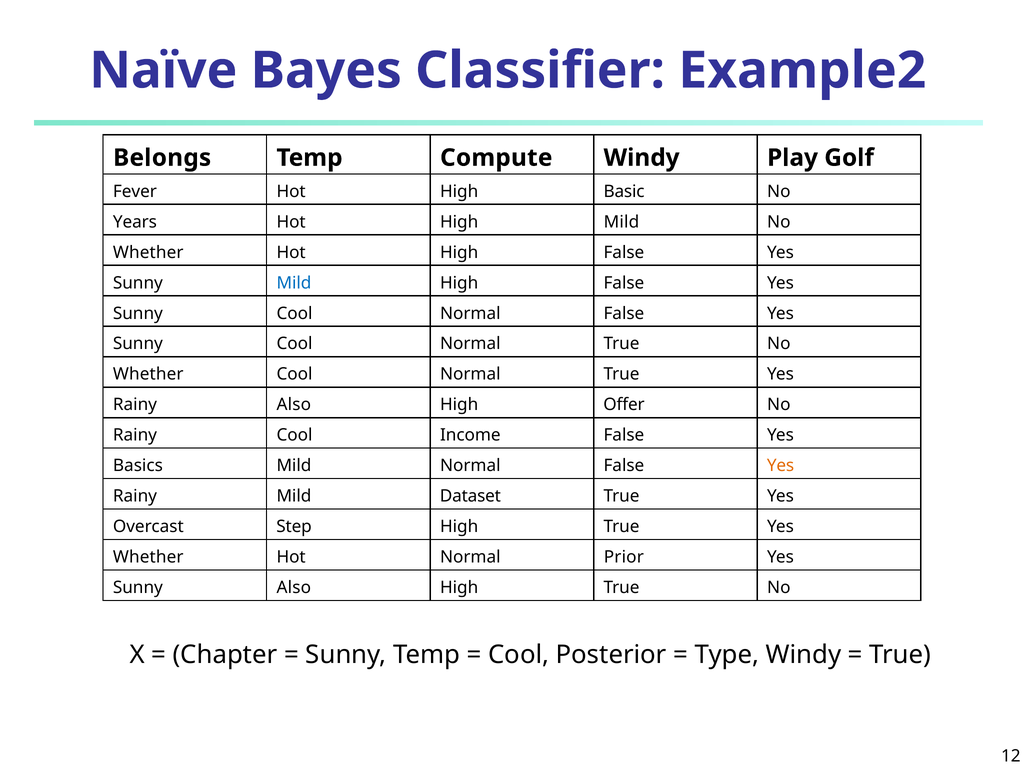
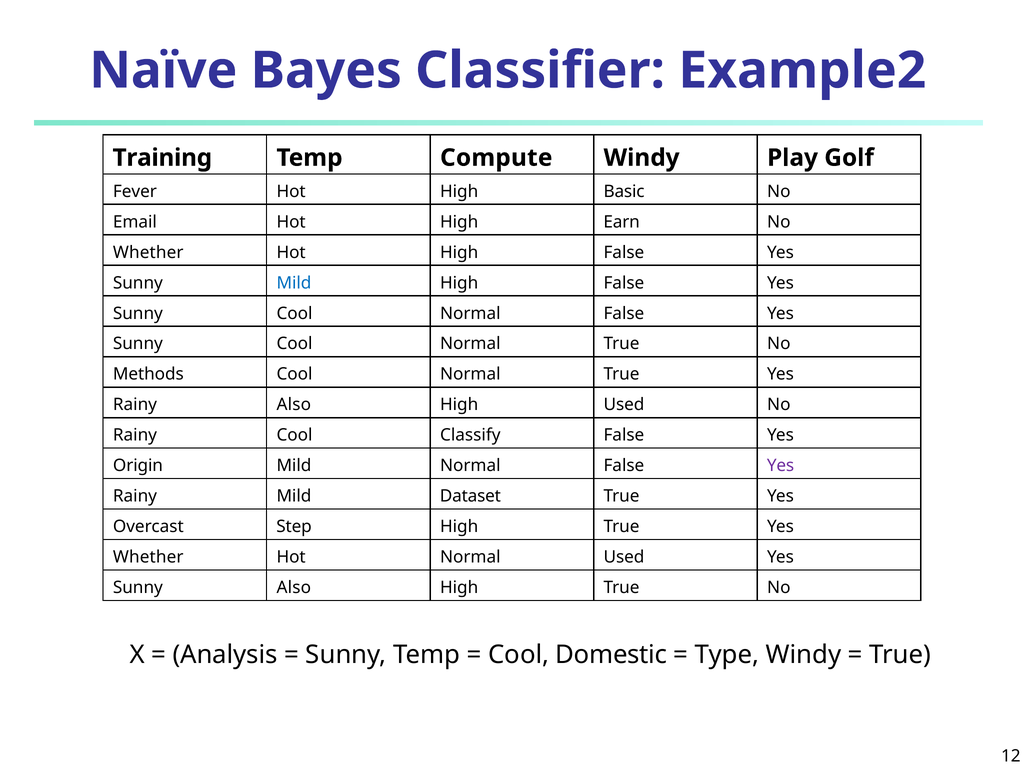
Belongs: Belongs -> Training (162, 158)
Years: Years -> Email (135, 222)
High Mild: Mild -> Earn (622, 222)
Whether: Whether -> Methods (148, 374)
High Offer: Offer -> Used (624, 405)
Income: Income -> Classify (470, 435)
Basics: Basics -> Origin (138, 466)
Yes colour: orange -> purple (781, 466)
Normal Prior: Prior -> Used (624, 557)
Chapter: Chapter -> Analysis (225, 655)
Posterior: Posterior -> Domestic (611, 655)
